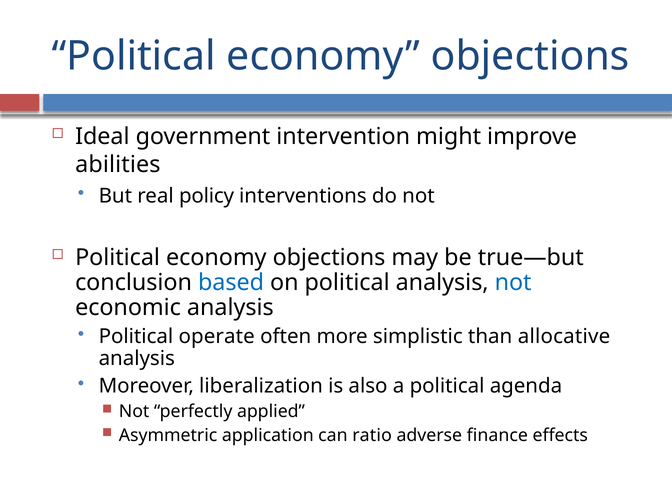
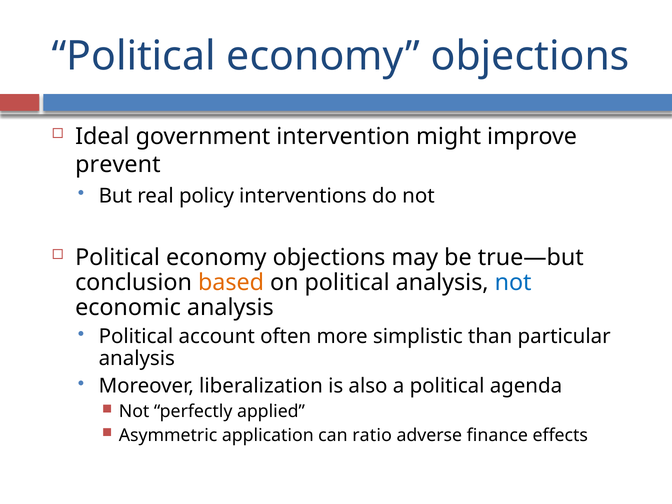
abilities: abilities -> prevent (118, 165)
based colour: blue -> orange (231, 283)
operate: operate -> account (217, 337)
allocative: allocative -> particular (564, 337)
